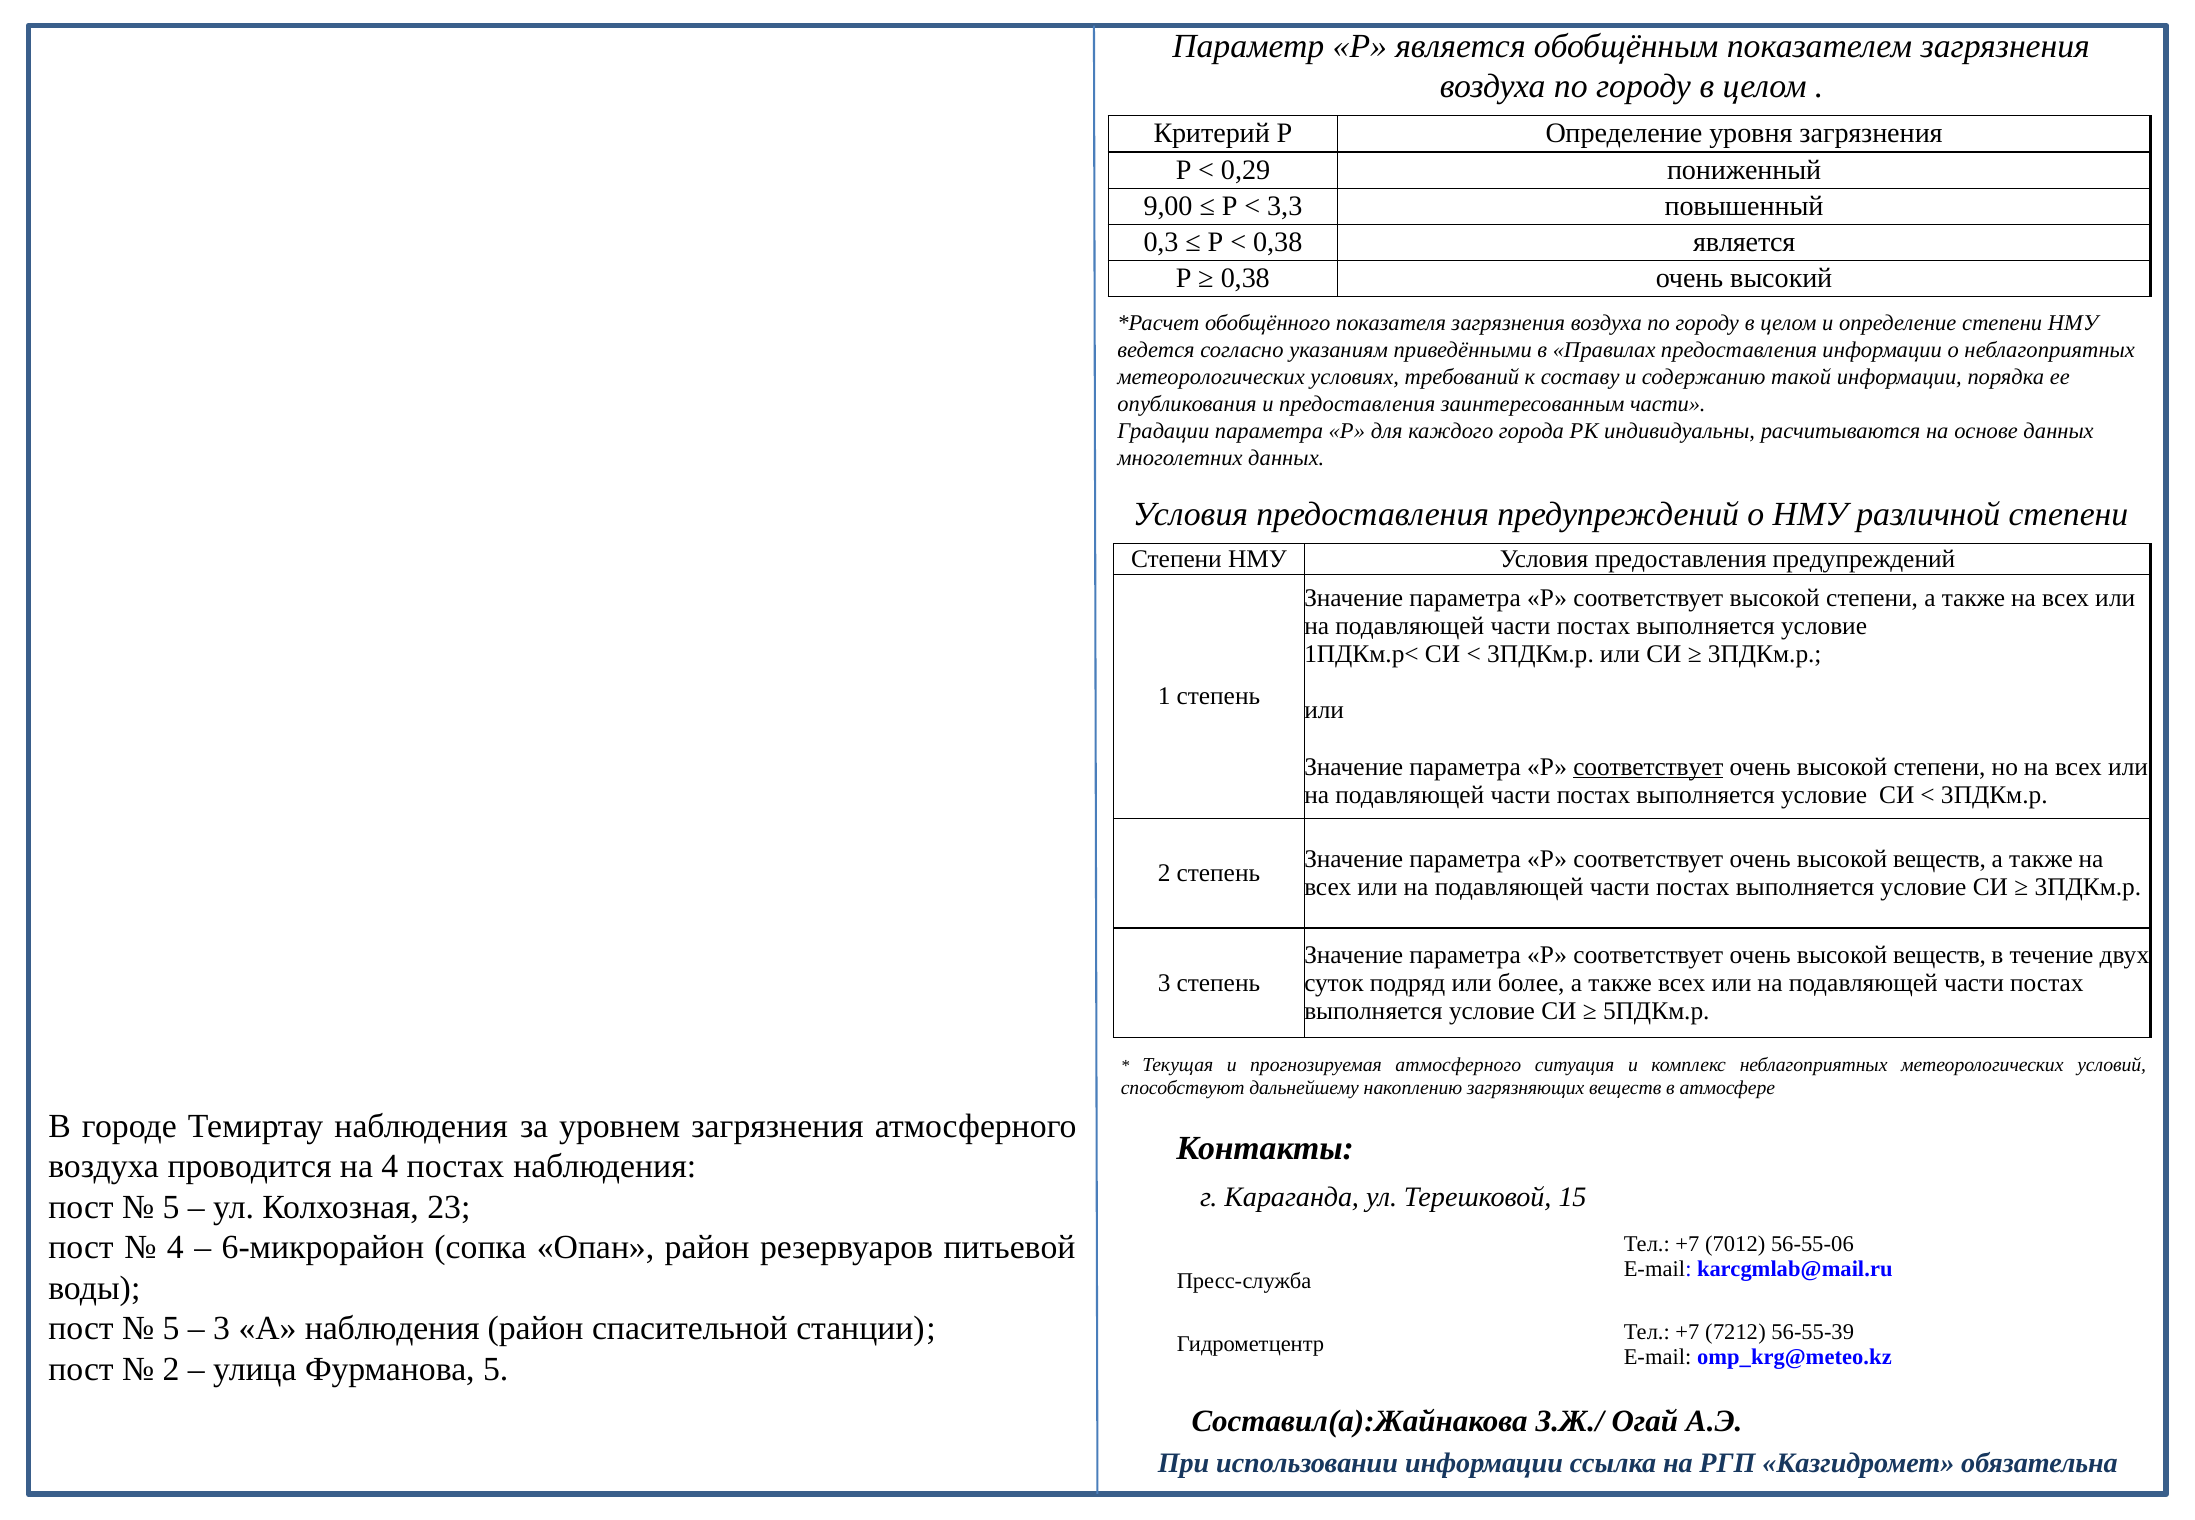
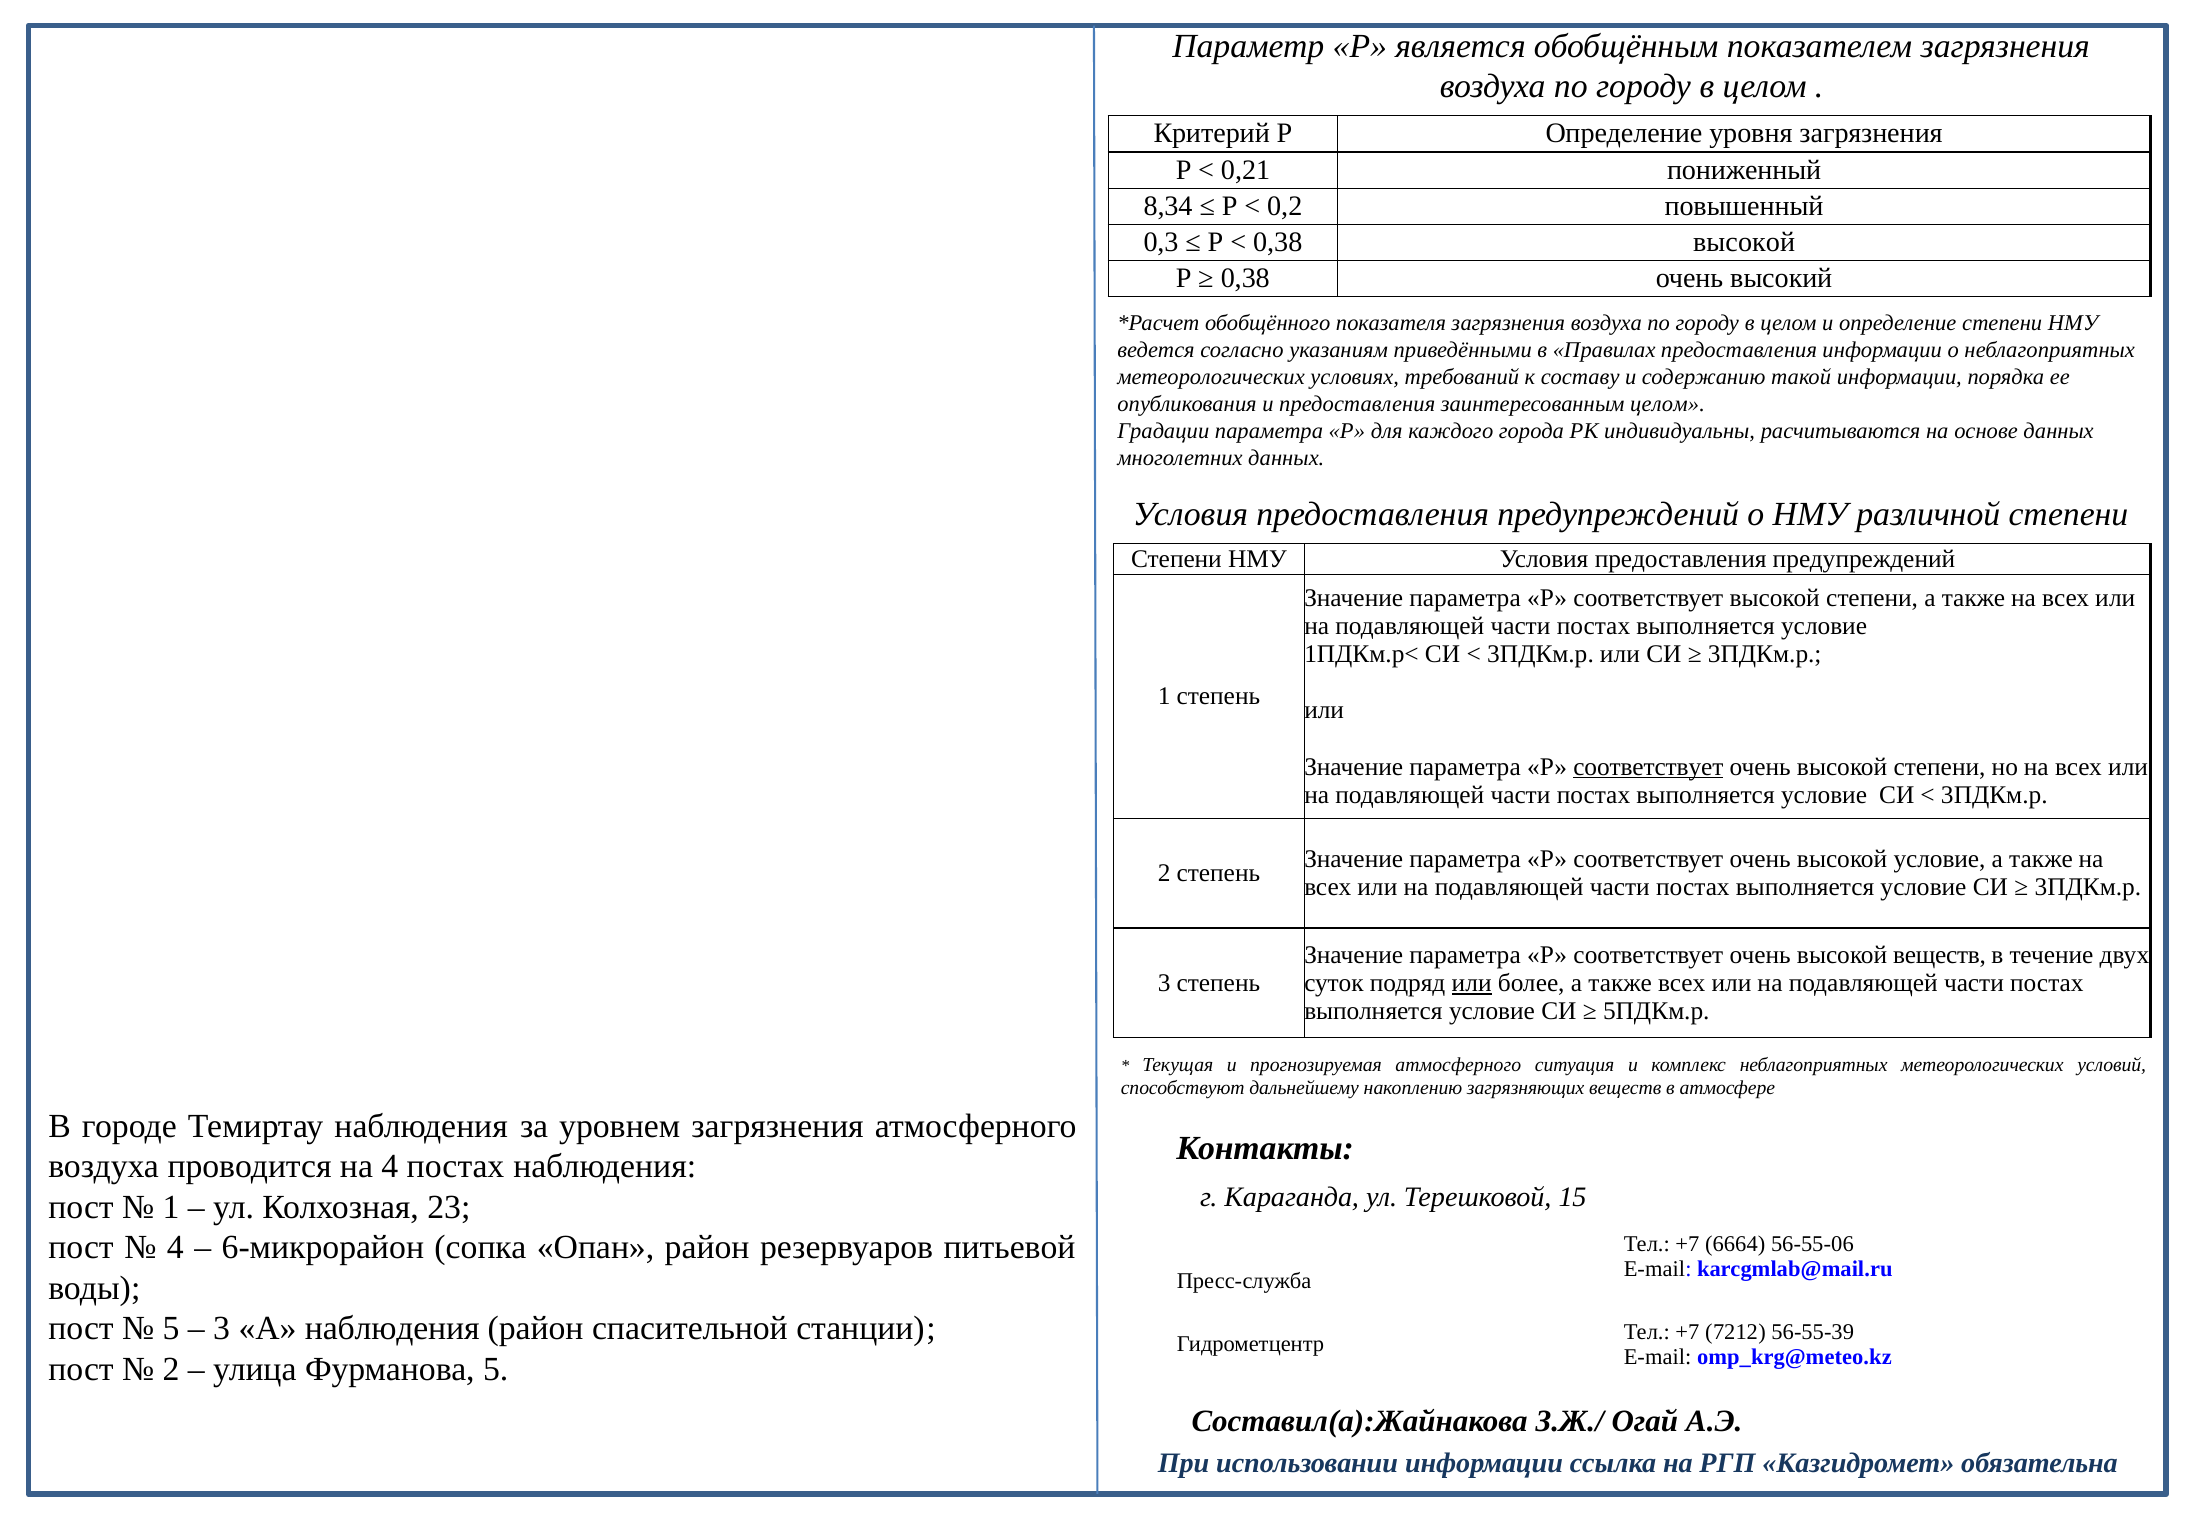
0,29: 0,29 -> 0,21 (1246, 170)
9,00: 9,00 -> 8,34 (1168, 206)
3,3: 3,3 -> 0,2 (1285, 206)
0,38 является: является -> высокой (1744, 242)
заинтересованным части: части -> целом (1668, 404)
веществ: веществ -> условие (1940, 859)
или underline: none -> present (1472, 983)
5: 5 -> 1 (171, 1207)
7012: 7012 -> 6664 (1735, 1244)
